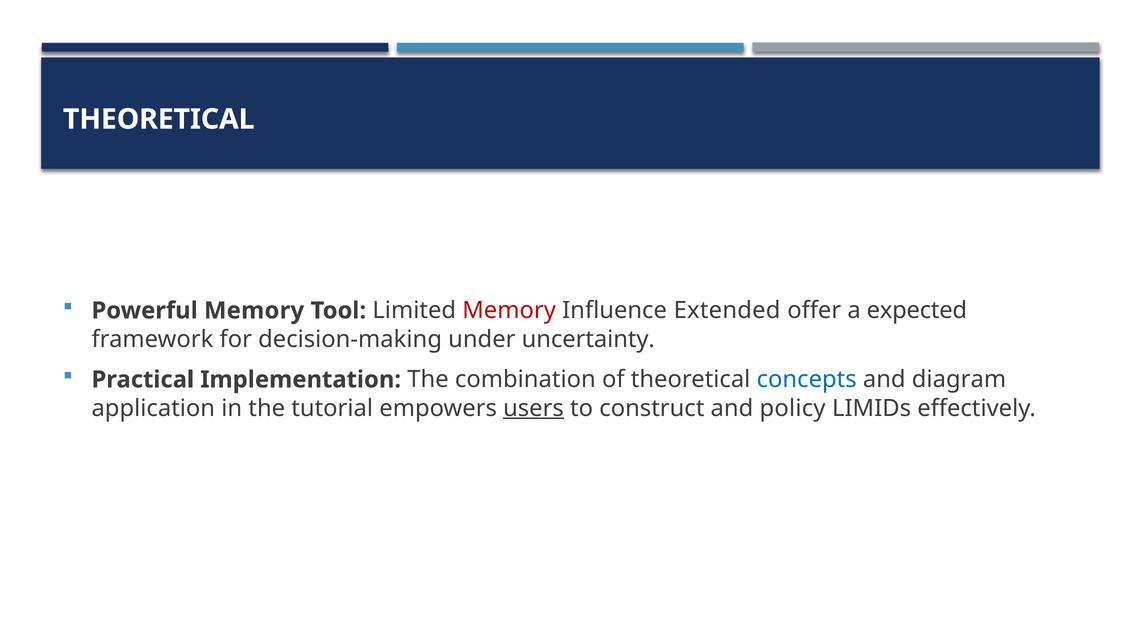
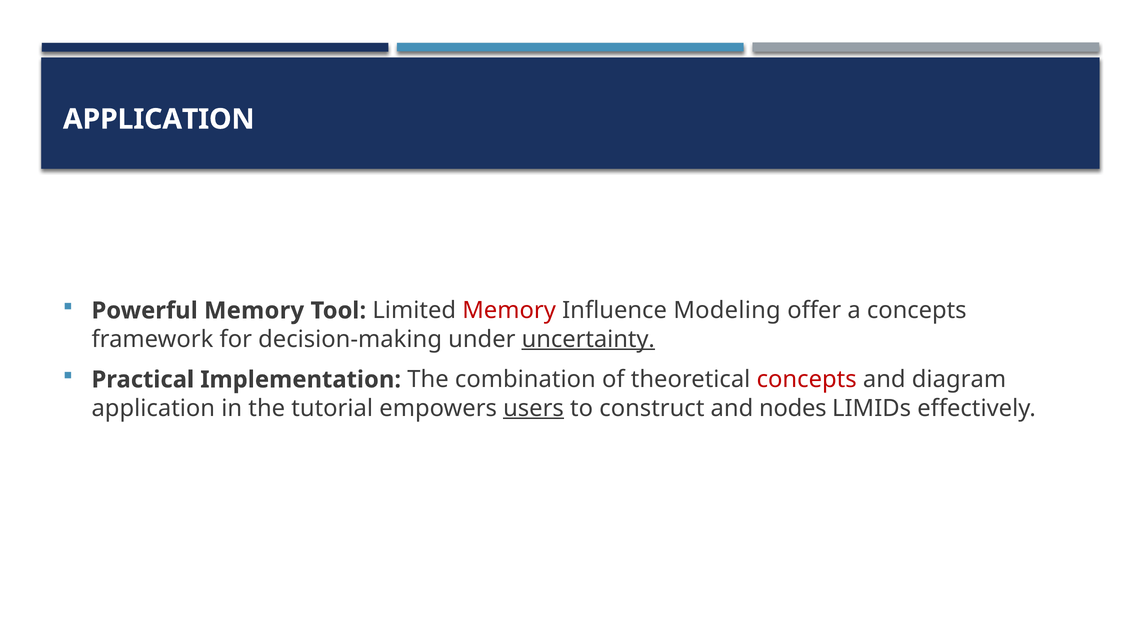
THEORETICAL: THEORETICAL -> APPLICATION (159, 119)
Extended: Extended -> Modeling (727, 311)
a expected: expected -> concepts (917, 311)
uncertainty underline: none -> present (588, 339)
concepts colour: blue -> red (807, 379)
policy: policy -> nodes (793, 408)
